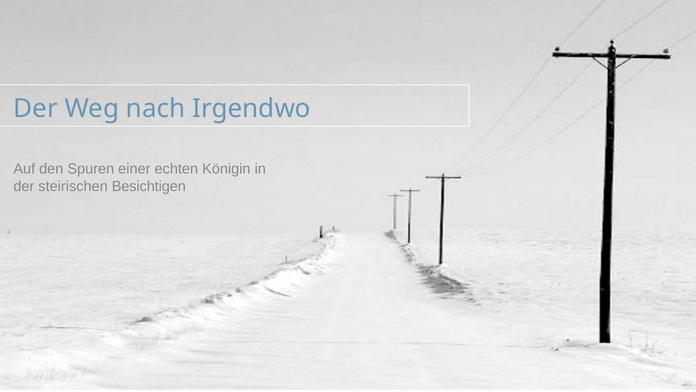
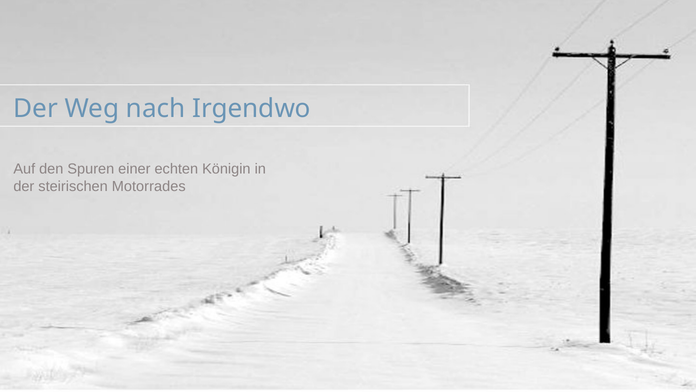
Besichtigen: Besichtigen -> Motorrades (149, 186)
